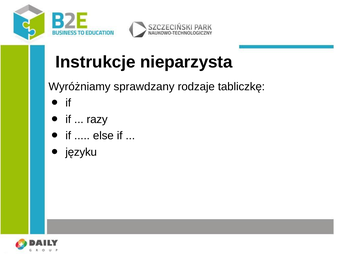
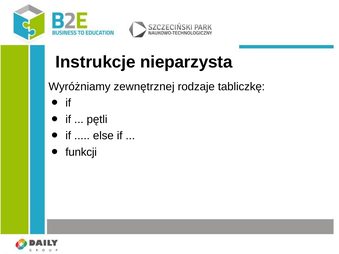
sprawdzany: sprawdzany -> zewnętrznej (144, 87)
razy: razy -> pętli (97, 119)
języku: języku -> funkcji (81, 152)
